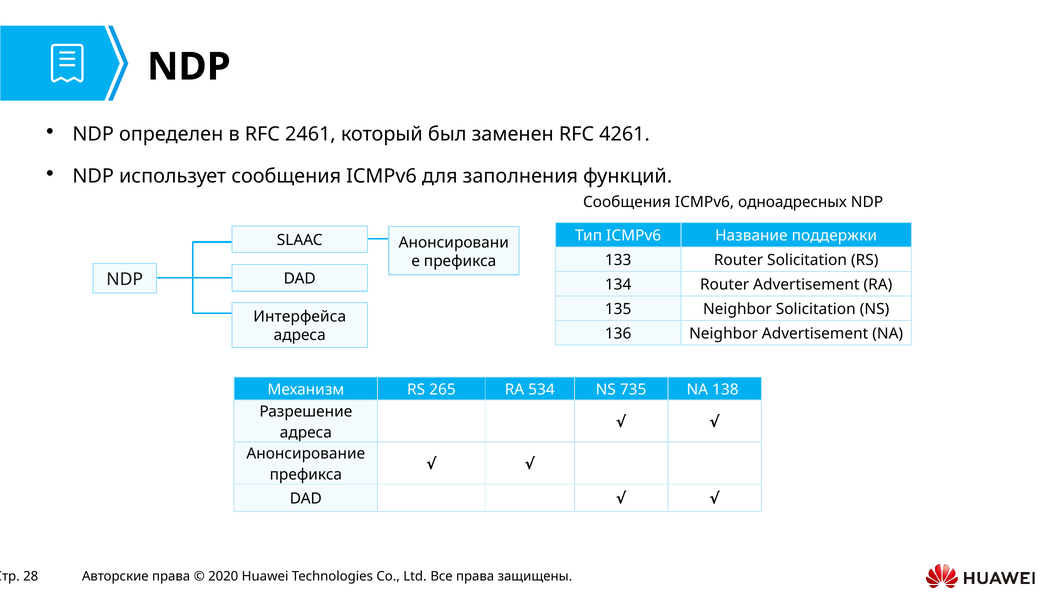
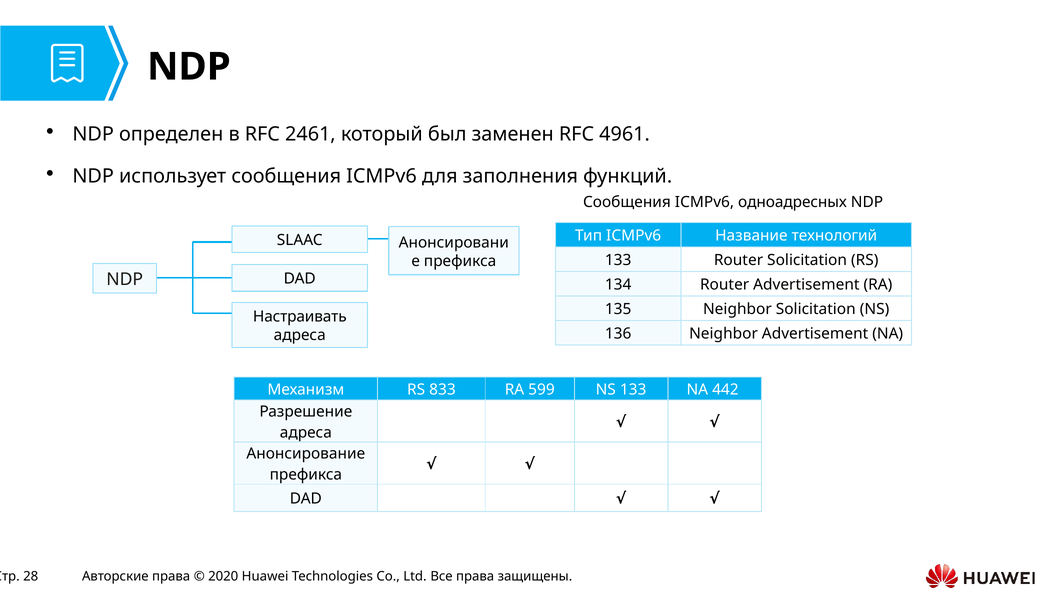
4261: 4261 -> 4961 (625, 134)
поддержки: поддержки -> технологий (834, 236)
Интерфейса: Интерфейса -> Настраивать (300, 317)
265: 265 -> 833 (442, 390)
534: 534 -> 599 (541, 390)
NS 735: 735 -> 133 (633, 390)
138: 138 -> 442 (725, 390)
